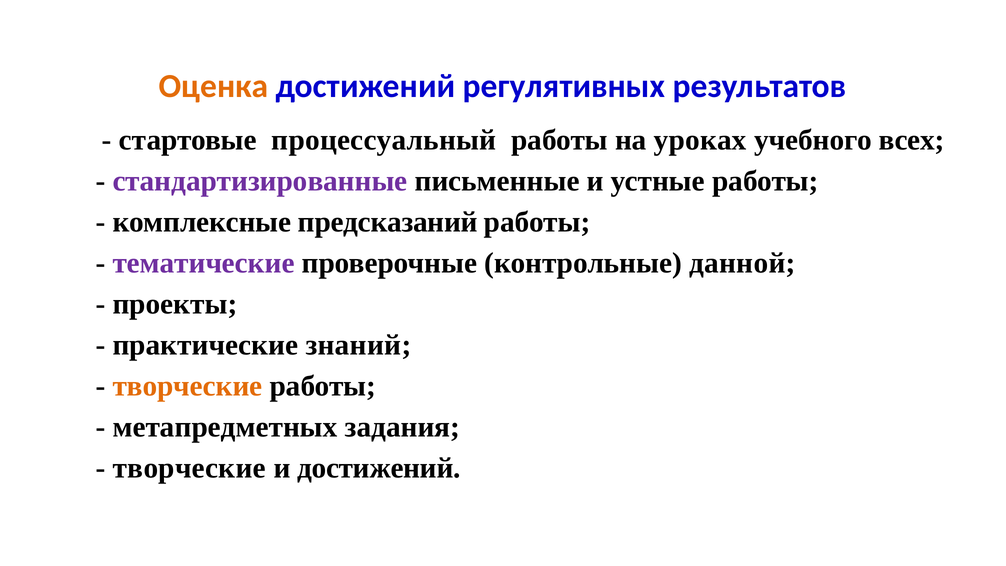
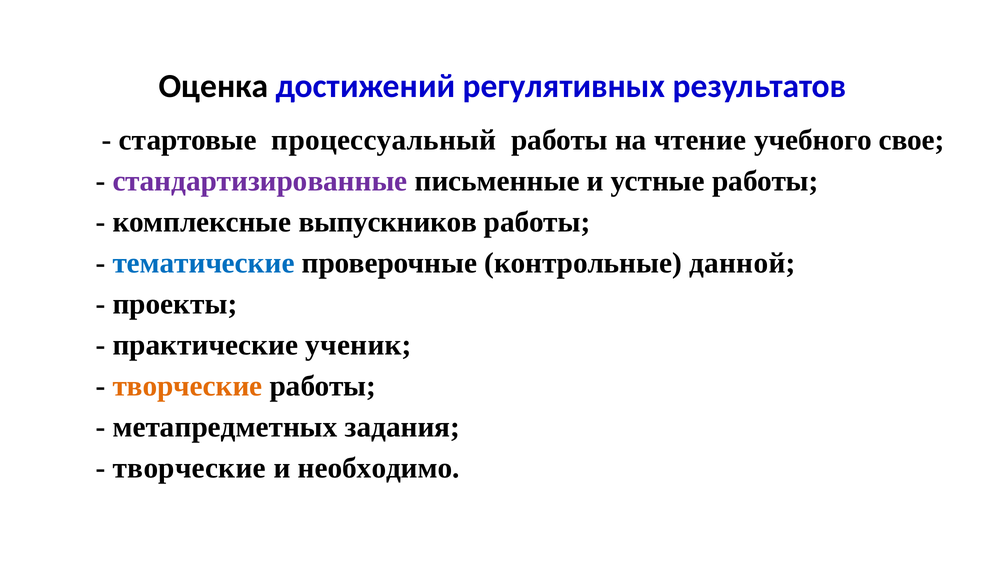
Оценка colour: orange -> black (214, 86)
уроках: уроках -> чтение (700, 140)
всех: всех -> свое (912, 140)
предсказаний: предсказаний -> выпускников (388, 222)
тематические colour: purple -> blue (204, 263)
знаний: знаний -> ученик (359, 345)
и достижений: достижений -> необходимо (379, 468)
